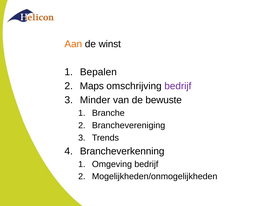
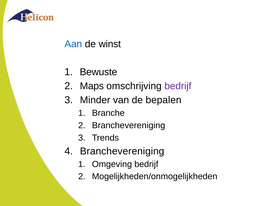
Aan colour: orange -> blue (73, 44)
Bepalen: Bepalen -> Bewuste (98, 72)
bewuste: bewuste -> bepalen (164, 100)
Brancheverkenning: Brancheverkenning -> Branchevereniging (122, 151)
